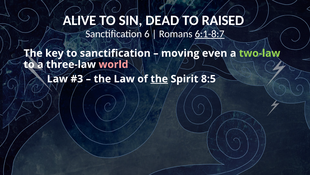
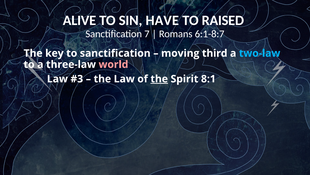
DEAD: DEAD -> HAVE (162, 20)
6: 6 -> 7 (147, 34)
6:1-8:7 underline: present -> none (210, 34)
even: even -> third (215, 53)
two-law colour: light green -> light blue (260, 53)
8:5: 8:5 -> 8:1 (208, 79)
